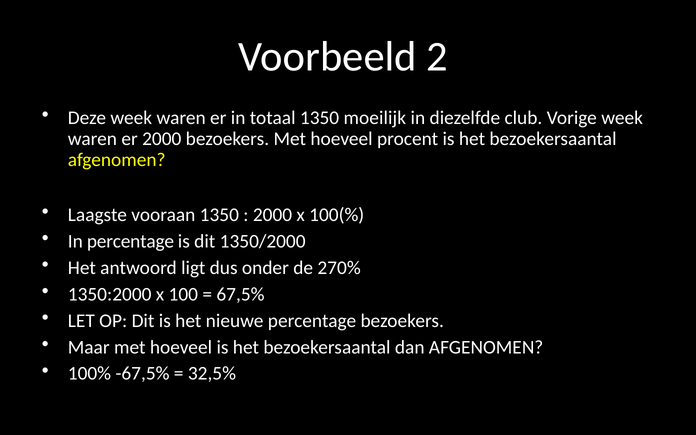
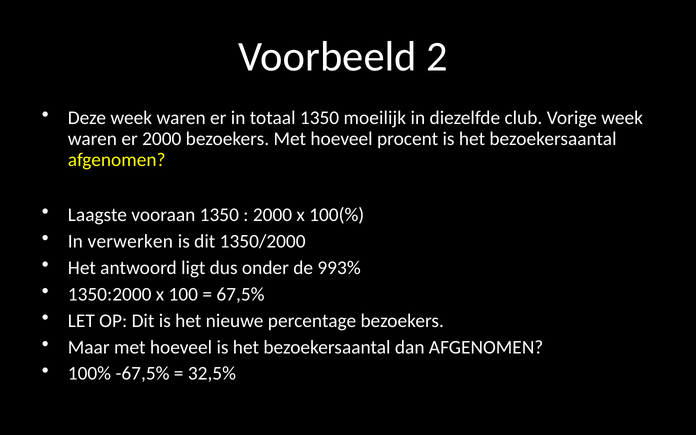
In percentage: percentage -> verwerken (130, 241)
270%: 270% -> 993% (339, 268)
